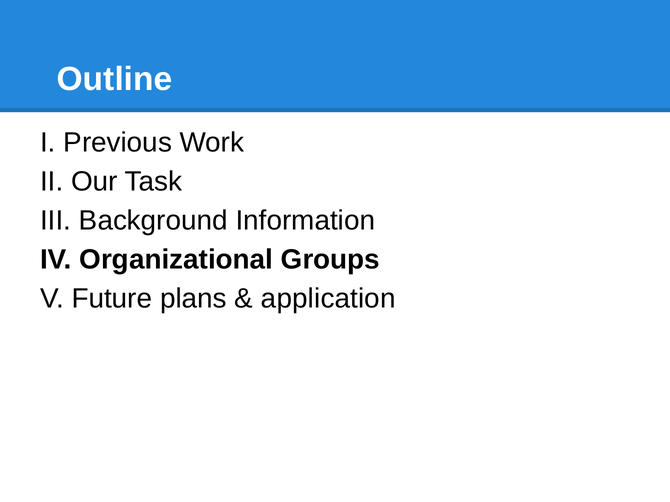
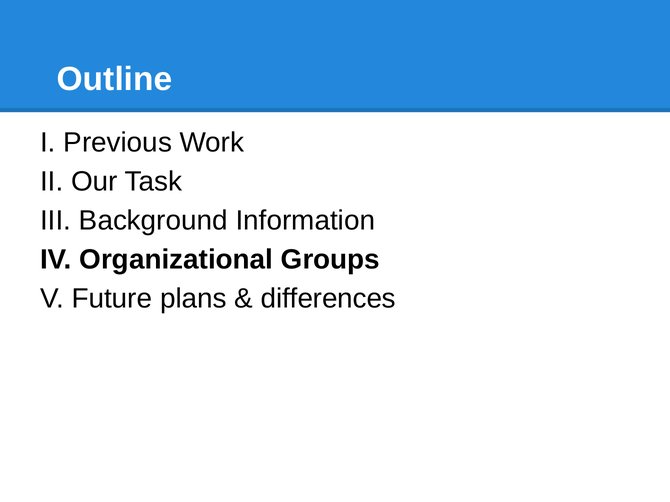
application: application -> differences (328, 299)
